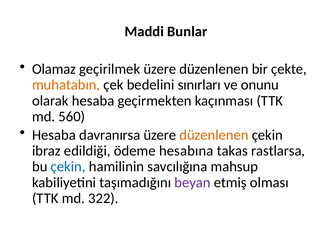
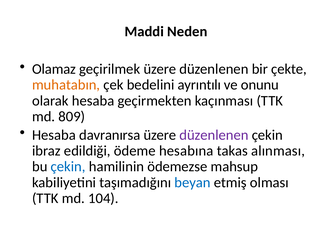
Bunlar: Bunlar -> Neden (187, 31)
sınırları: sınırları -> ayrıntılı (199, 85)
560: 560 -> 809 (72, 116)
düzenlenen colour: orange -> purple (214, 135)
rastlarsa: rastlarsa -> alınması (278, 151)
savcılığına: savcılığına -> ödemezse (177, 166)
beyan colour: purple -> blue (192, 182)
322: 322 -> 104 (103, 198)
